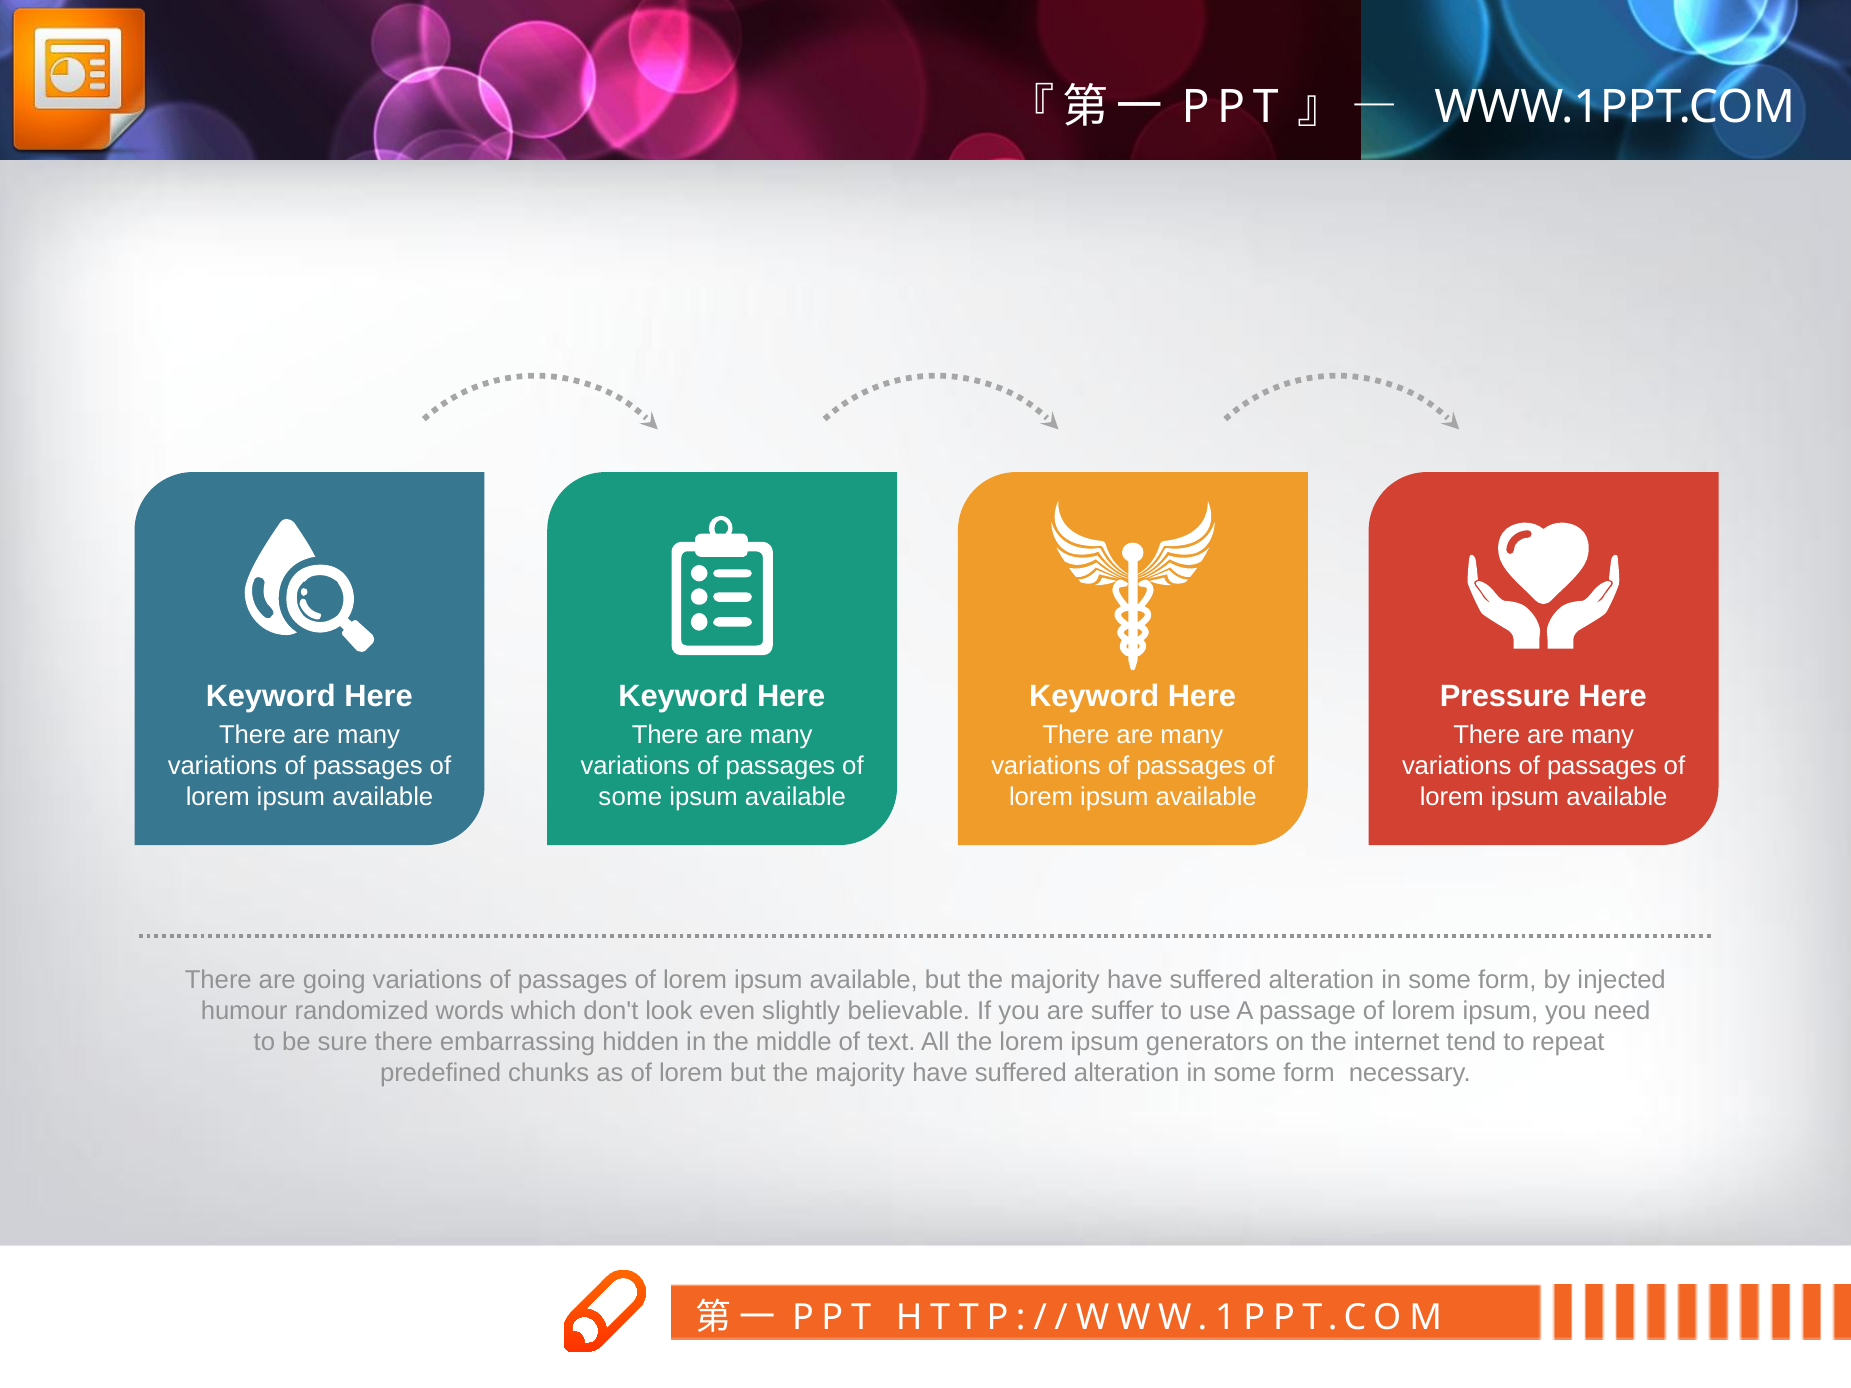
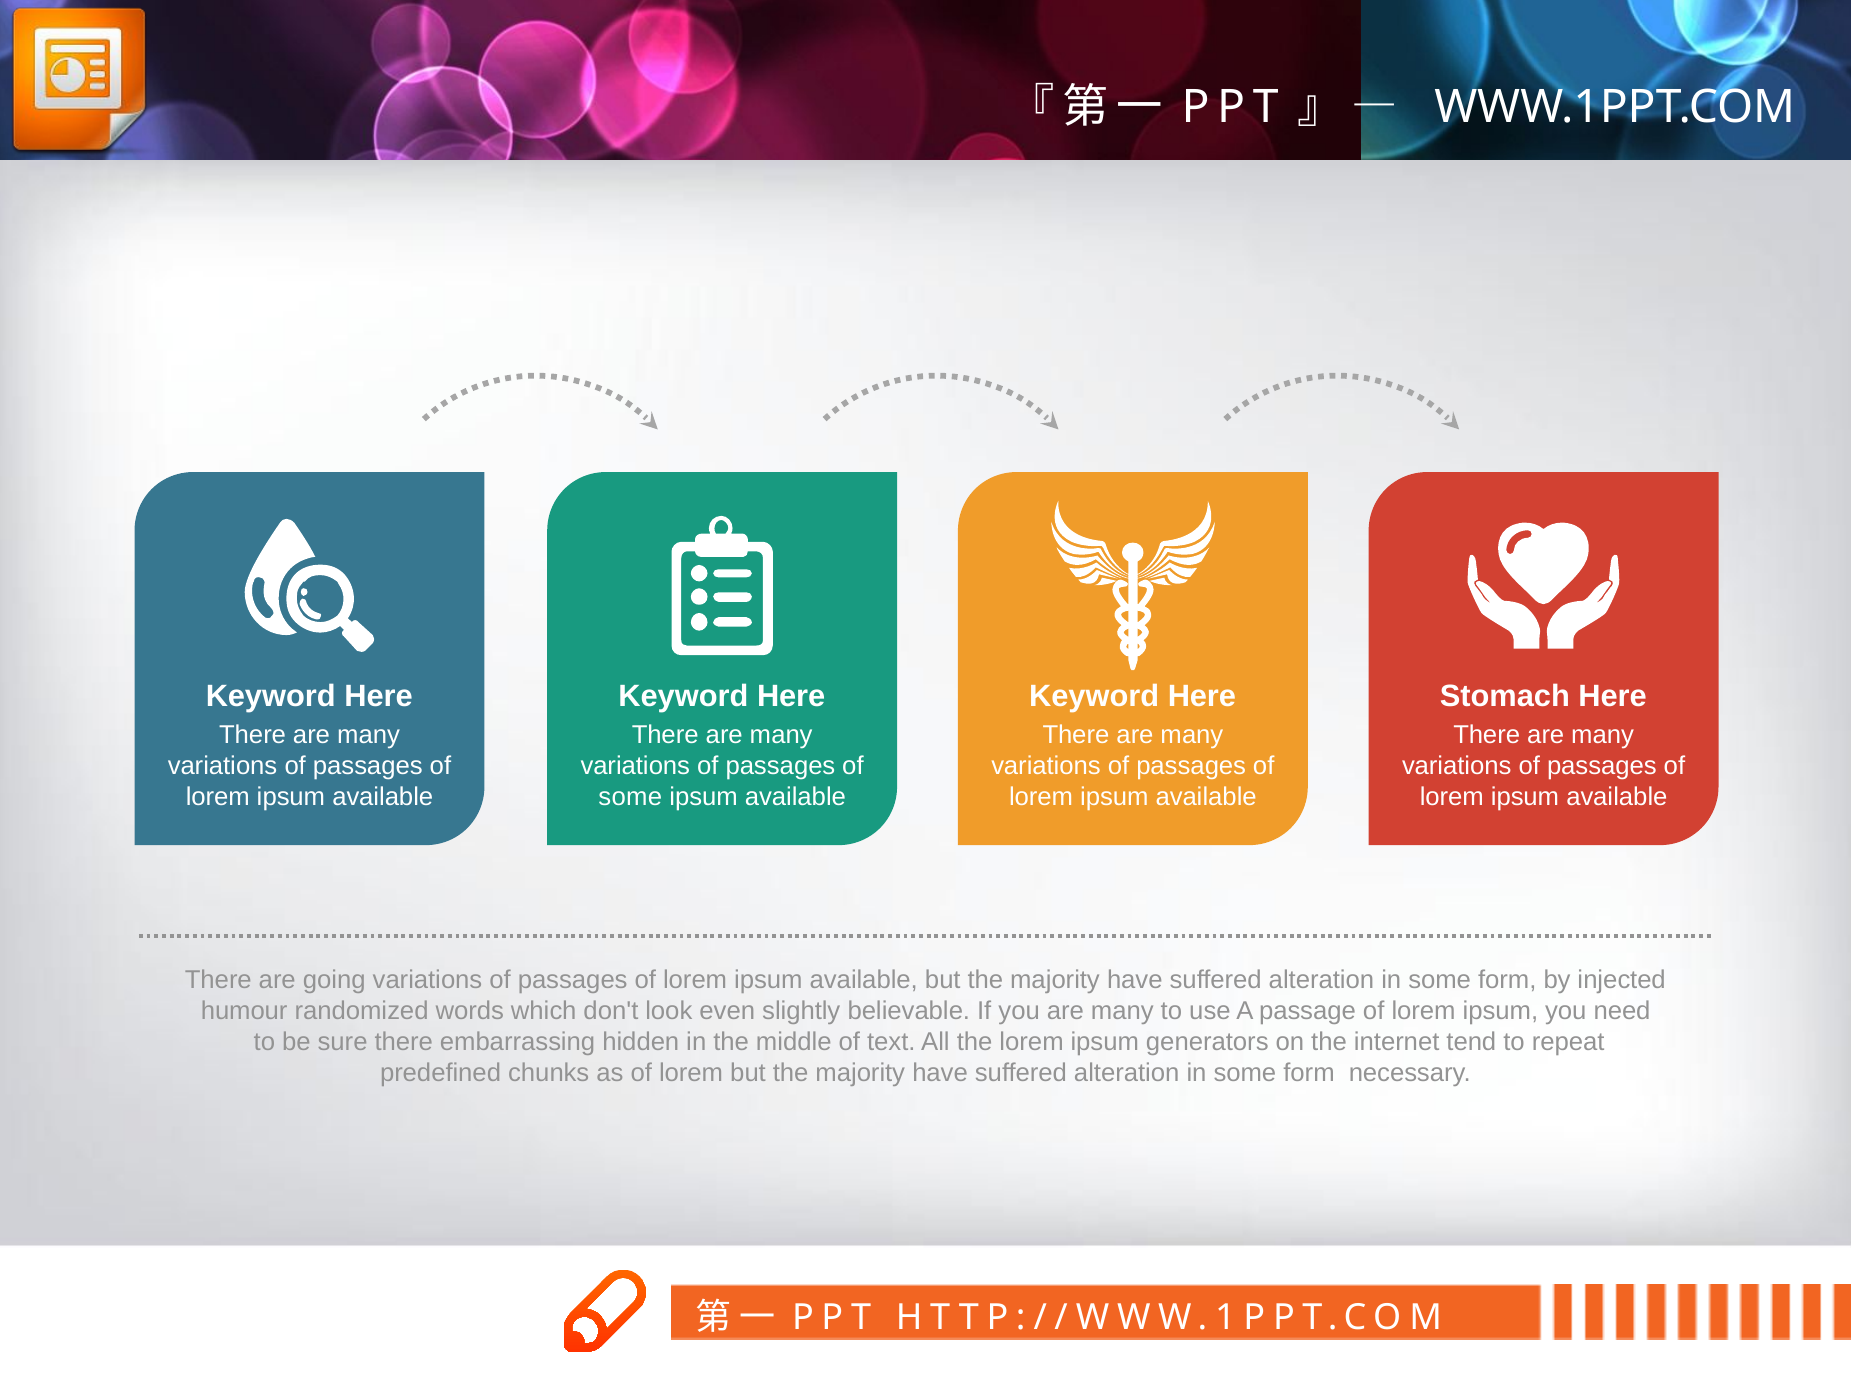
Pressure: Pressure -> Stomach (1505, 697)
you are suffer: suffer -> many (1122, 1011)
